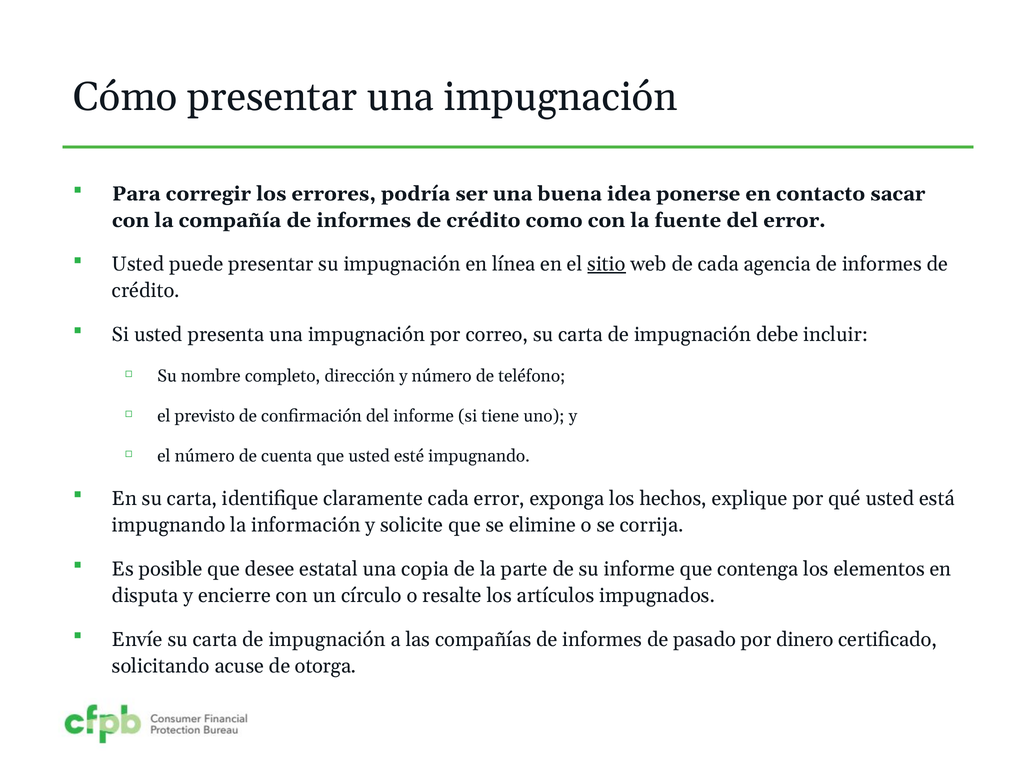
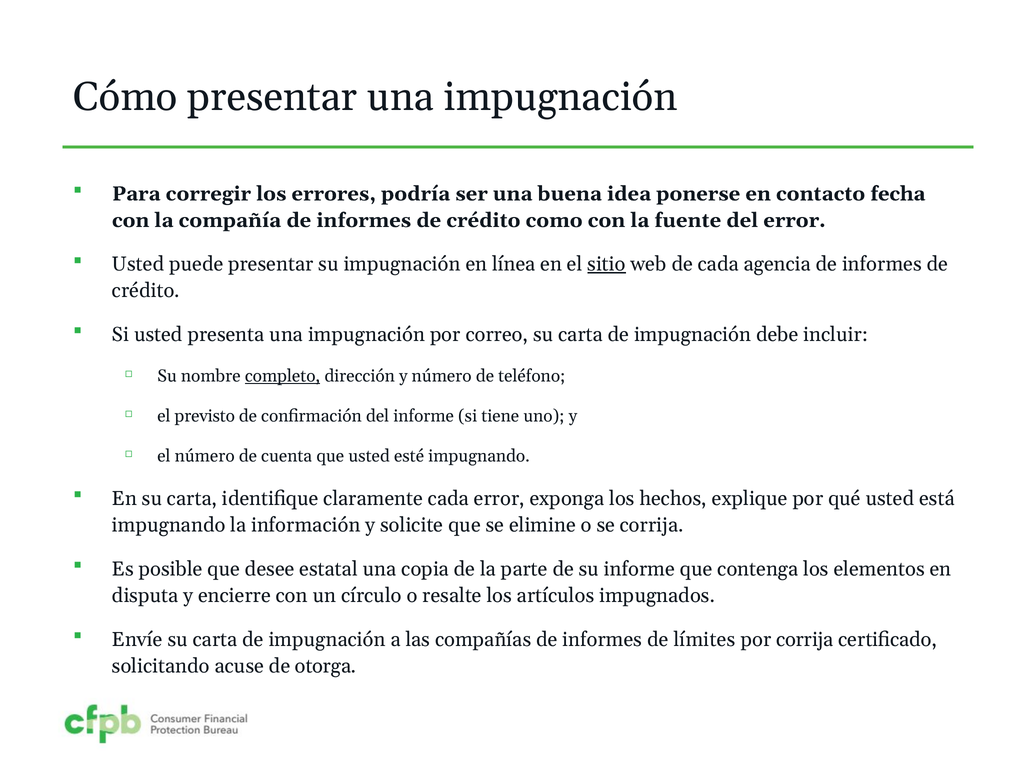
sacar: sacar -> fecha (898, 194)
completo underline: none -> present (283, 376)
pasado: pasado -> límites (704, 639)
por dinero: dinero -> corrija (805, 639)
